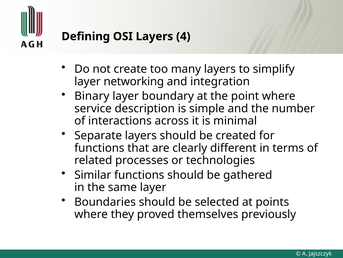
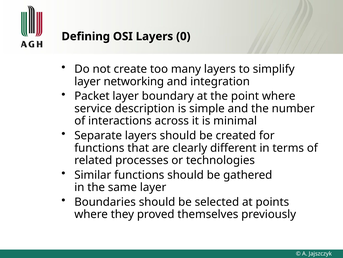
4: 4 -> 0 (183, 36)
Binary: Binary -> Packet (92, 96)
